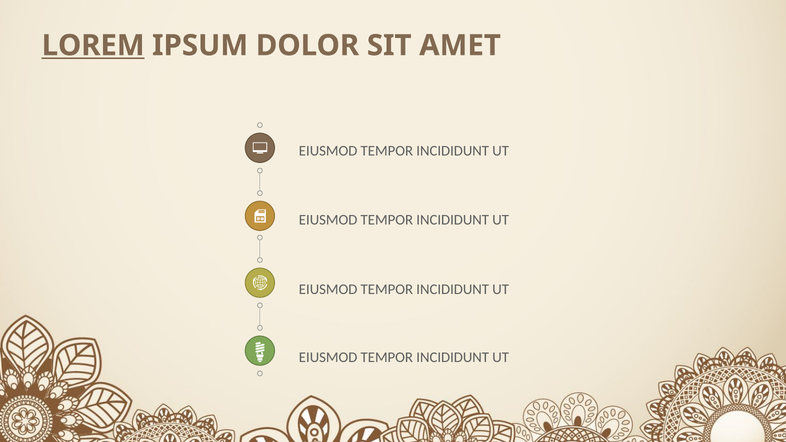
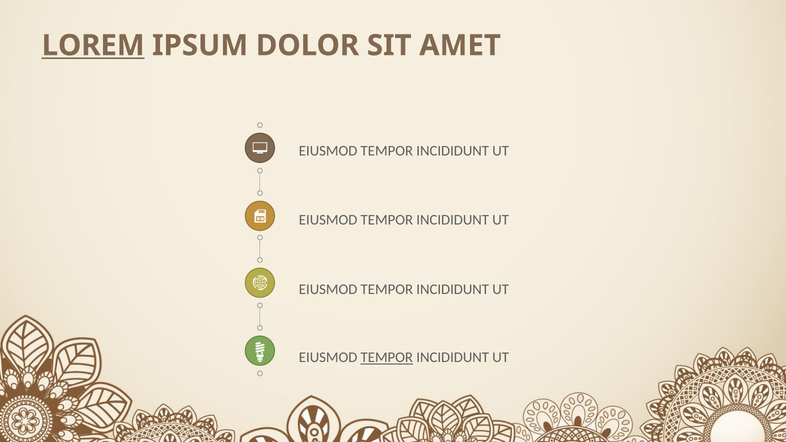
TEMPOR underline: none -> present (387, 358)
